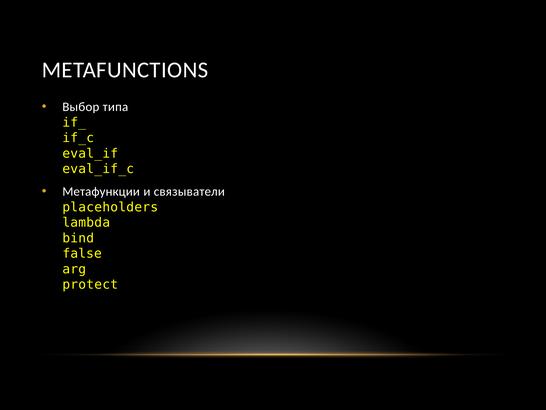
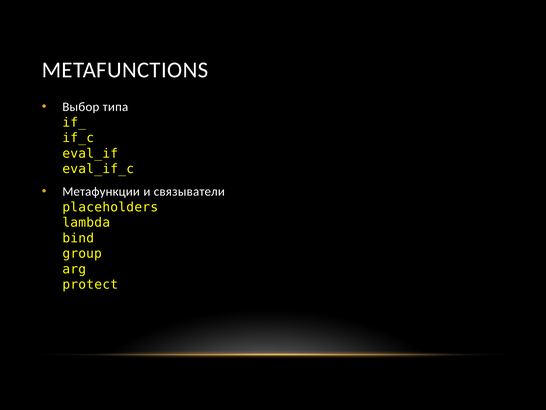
false: false -> group (82, 253)
